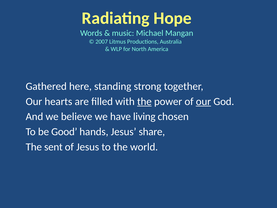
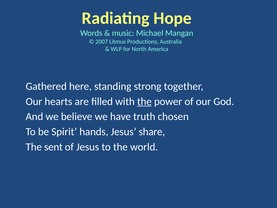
our underline: present -> none (203, 101)
living: living -> truth (144, 116)
Good: Good -> Spirit (64, 132)
